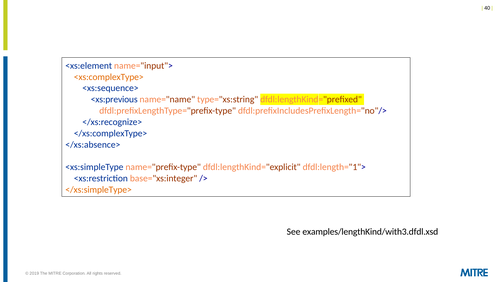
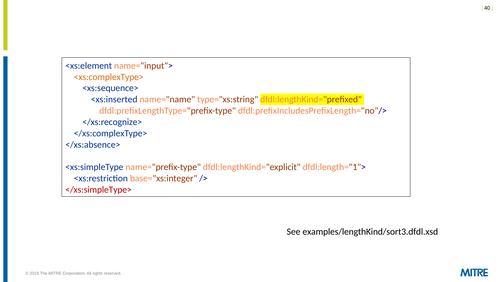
<xs:previous: <xs:previous -> <xs:inserted (114, 100)
</xs:simpleType> colour: orange -> red (99, 190)
examples/lengthKind/with3.dfdl.xsd: examples/lengthKind/with3.dfdl.xsd -> examples/lengthKind/sort3.dfdl.xsd (370, 232)
